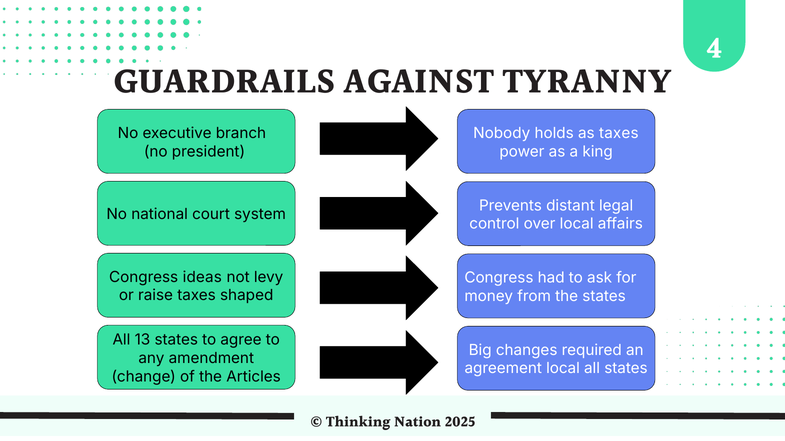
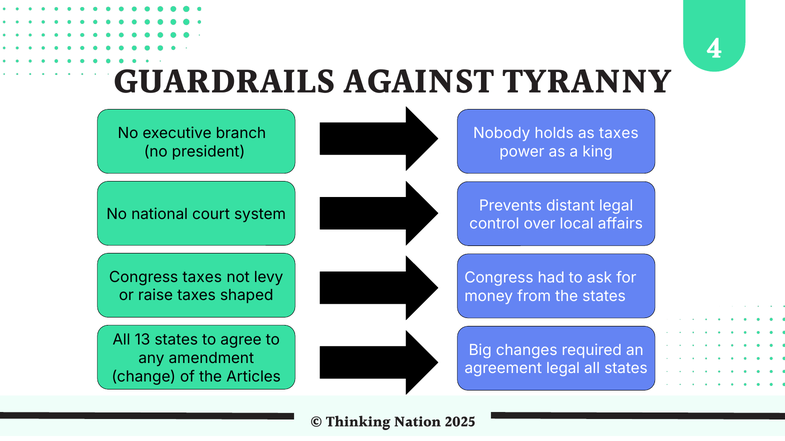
Congress ideas: ideas -> taxes (202, 278)
agreement local: local -> legal (563, 369)
